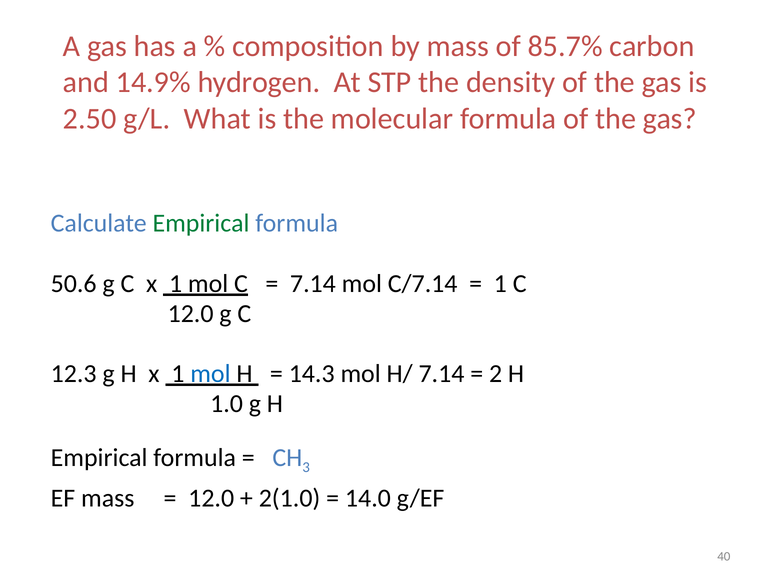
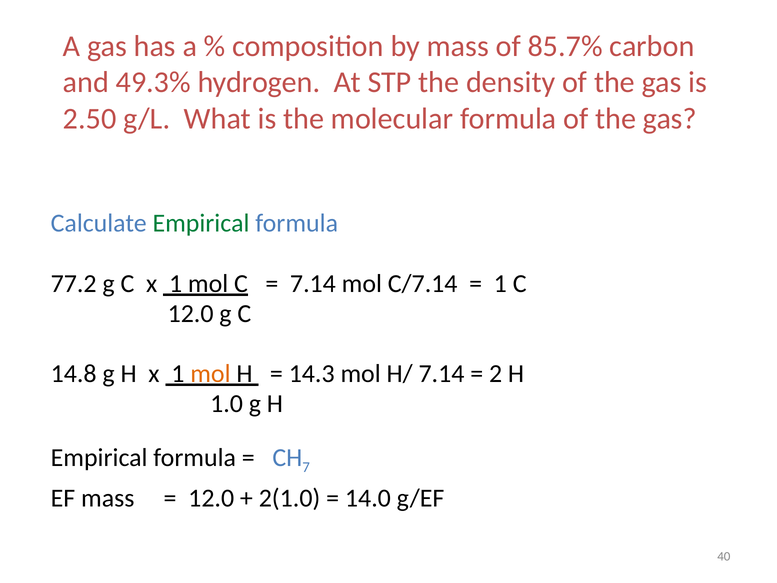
14.9%: 14.9% -> 49.3% (153, 82)
50.6: 50.6 -> 77.2 (74, 283)
12.3: 12.3 -> 14.8 (74, 374)
mol colour: blue -> orange (210, 374)
3: 3 -> 7 (306, 467)
